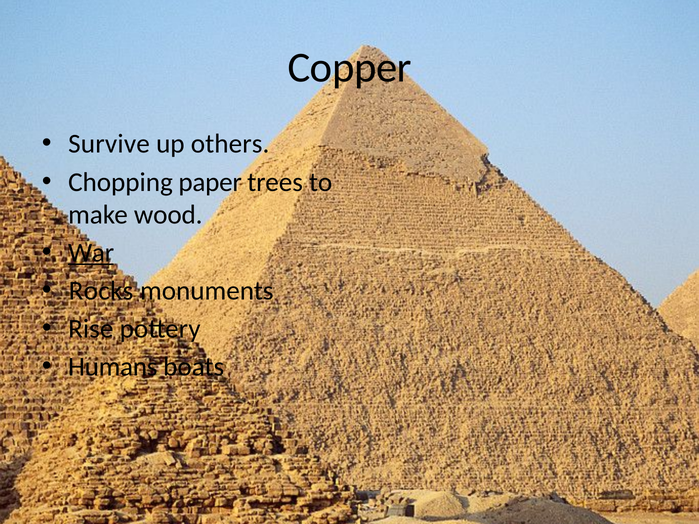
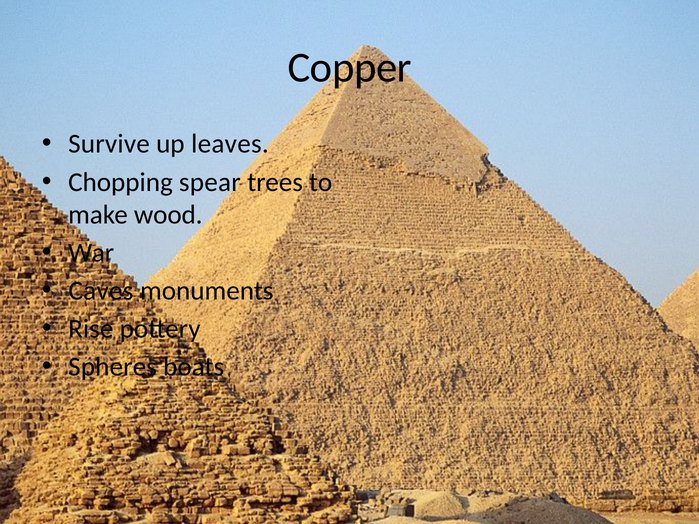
others: others -> leaves (230, 144)
paper: paper -> spear (210, 182)
War underline: present -> none (91, 253)
Rocks: Rocks -> Caves (101, 291)
Humans: Humans -> Spheres (113, 367)
